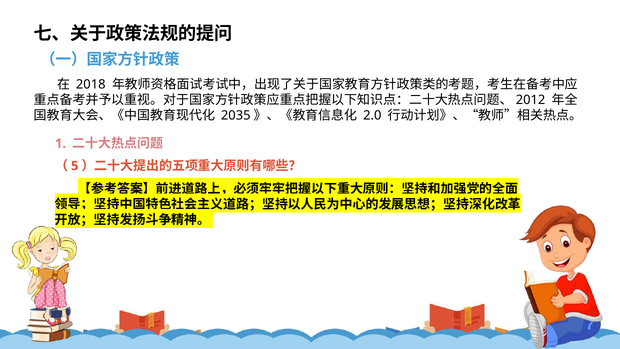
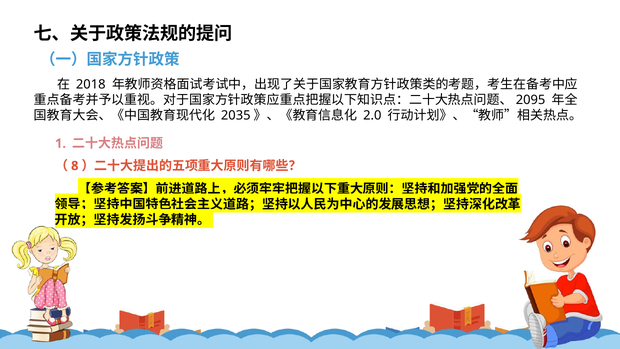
2012: 2012 -> 2095 (531, 100)
5: 5 -> 8 (75, 166)
